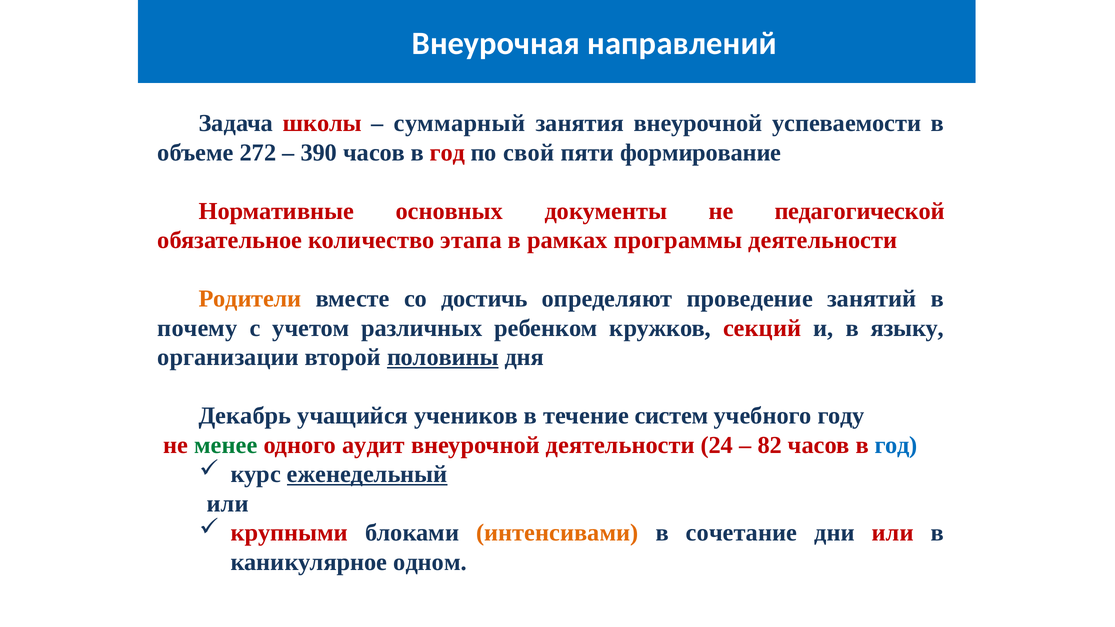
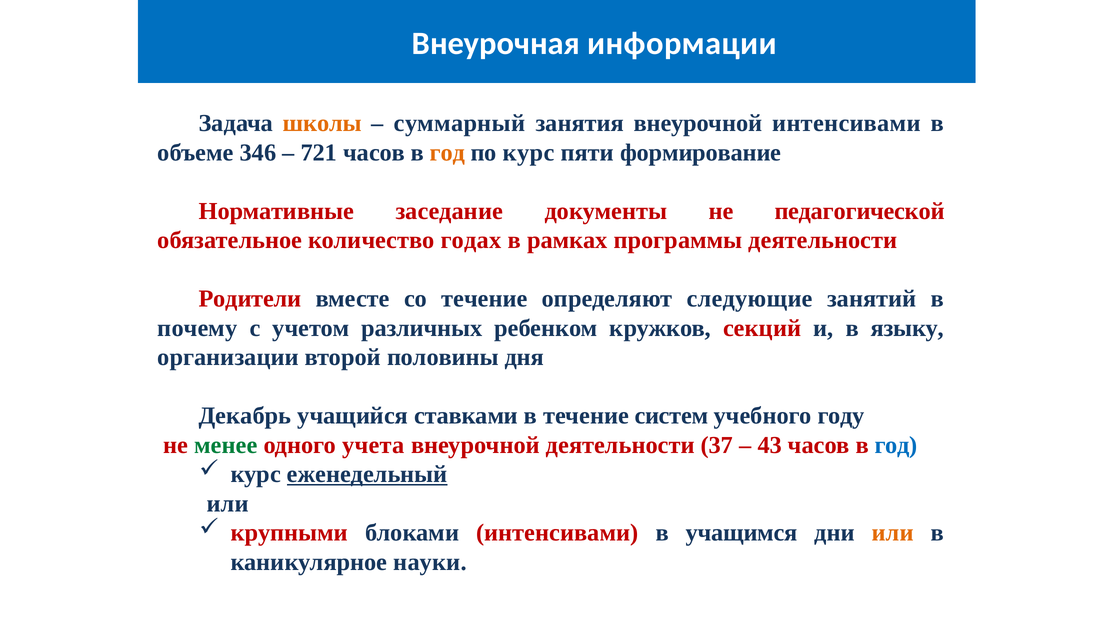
направлений: направлений -> информации (682, 44)
школы colour: red -> orange (322, 123)
внеурочной успеваемости: успеваемости -> интенсивами (846, 123)
272: 272 -> 346 (258, 153)
390: 390 -> 721 (319, 153)
год colour: red -> orange (447, 153)
по свой: свой -> курс (529, 153)
основных: основных -> заседание (449, 211)
этапа: этапа -> годах (471, 240)
Родители colour: orange -> red (250, 299)
со достичь: достичь -> течение (484, 299)
проведение: проведение -> следующие (750, 299)
половины underline: present -> none (443, 357)
учеников: учеников -> ставками (466, 416)
аудит: аудит -> учета (373, 445)
24: 24 -> 37 (717, 445)
82: 82 -> 43 (770, 445)
интенсивами colour: orange -> red (557, 533)
сочетание: сочетание -> учащимся (742, 533)
или colour: red -> orange (893, 533)
одном: одном -> науки (430, 562)
